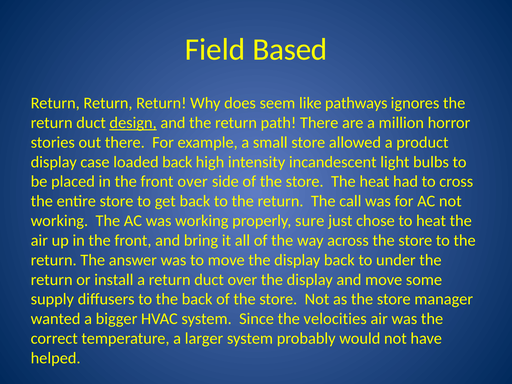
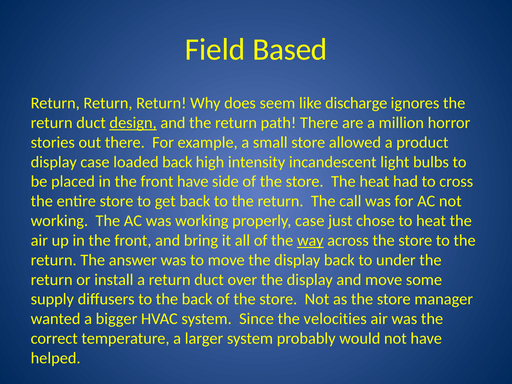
pathways: pathways -> discharge (356, 103)
front over: over -> have (193, 182)
properly sure: sure -> case (310, 221)
way underline: none -> present (310, 240)
